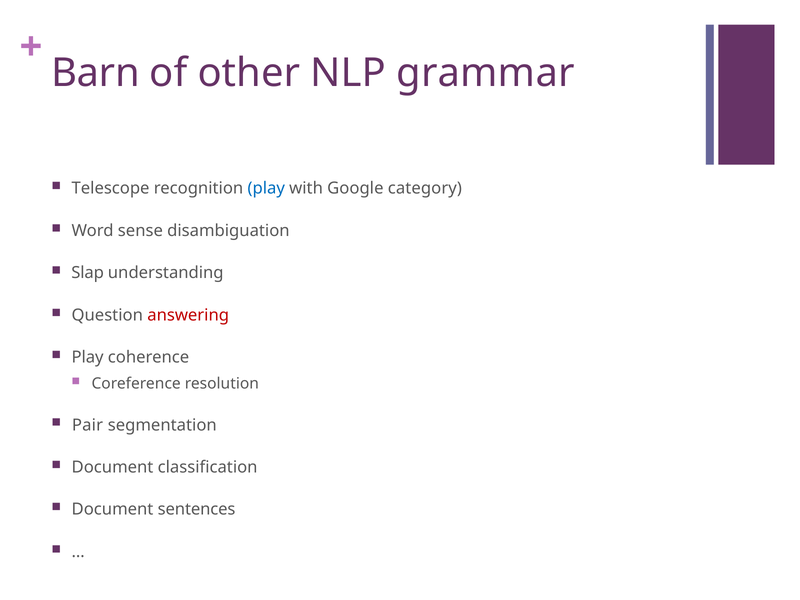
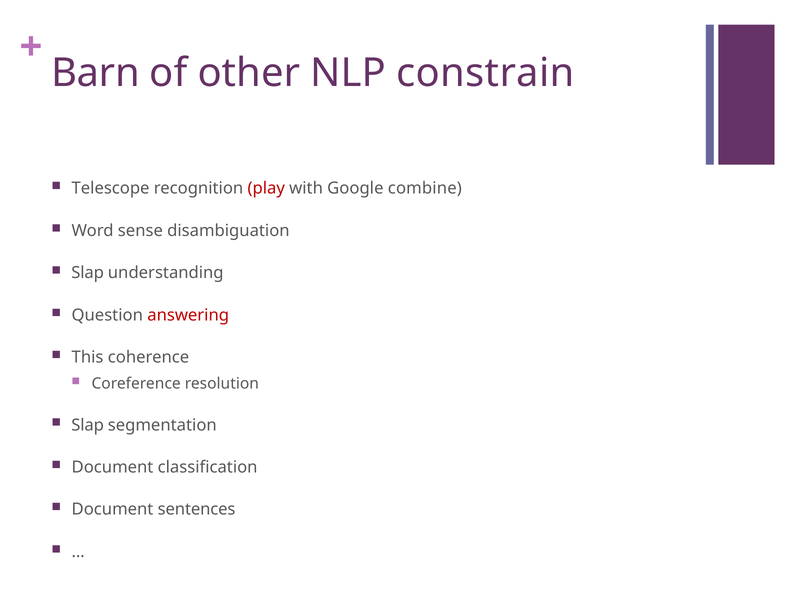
grammar: grammar -> constrain (485, 73)
play colour: blue -> red (266, 188)
category: category -> combine (425, 188)
Play: Play -> This (88, 357)
Pair: Pair -> Slap (88, 425)
